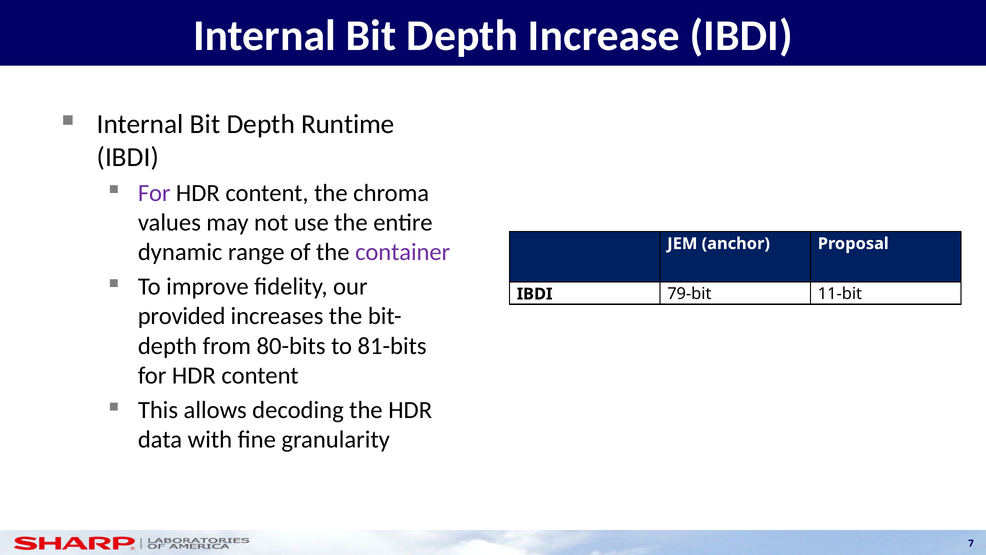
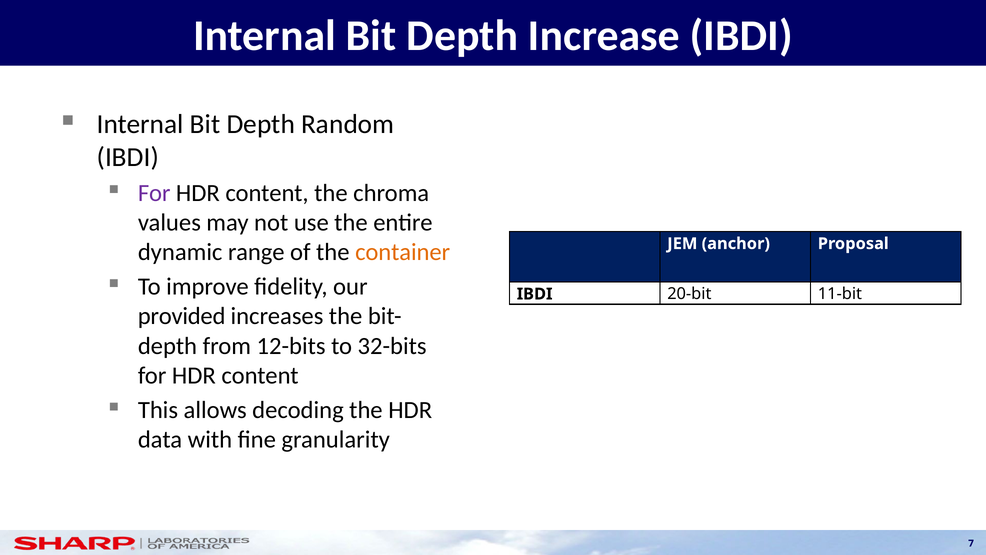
Runtime: Runtime -> Random (348, 124)
container colour: purple -> orange (403, 252)
79-bit: 79-bit -> 20-bit (689, 294)
80-bits: 80-bits -> 12-bits (291, 346)
81-bits: 81-bits -> 32-bits (392, 346)
